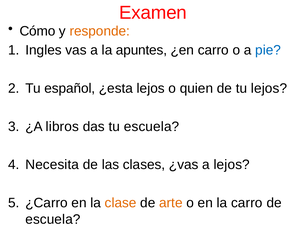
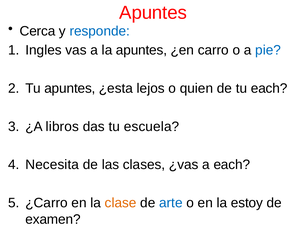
Examen: Examen -> Apuntes (153, 13)
Cómo: Cómo -> Cerca (37, 31)
responde colour: orange -> blue (100, 31)
Tu español: español -> apuntes (70, 88)
tu lejos: lejos -> each (269, 88)
a lejos: lejos -> each (232, 164)
arte colour: orange -> blue (171, 202)
la carro: carro -> estoy (247, 202)
escuela: escuela -> examen (53, 219)
